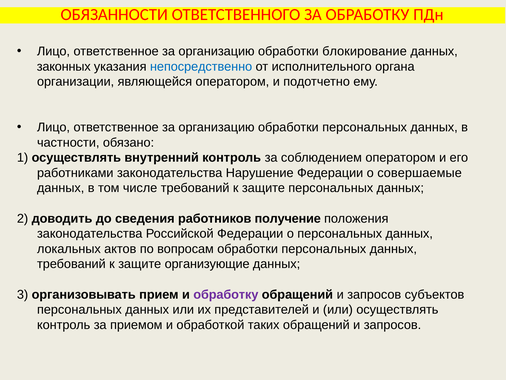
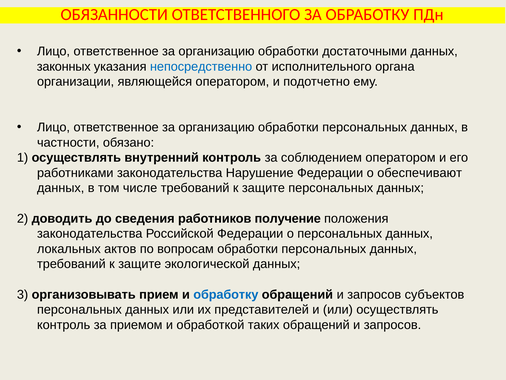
блокирование: блокирование -> достаточными (365, 51)
совершаемые: совершаемые -> обеспечивают (420, 173)
организующие: организующие -> экологической (207, 264)
обработку colour: purple -> blue (226, 294)
